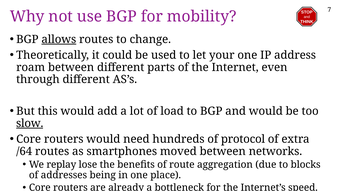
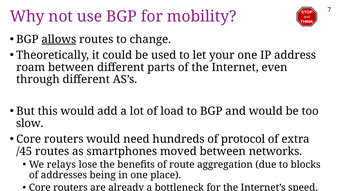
slow underline: present -> none (30, 123)
/64: /64 -> /45 (24, 151)
replay: replay -> relays (61, 164)
